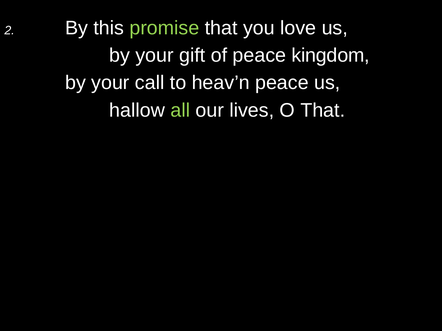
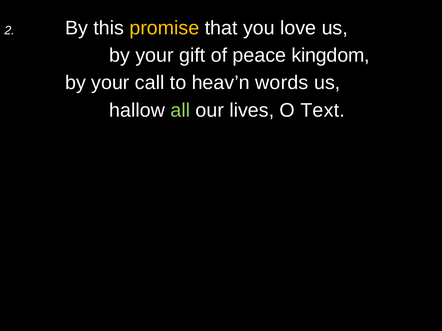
promise colour: light green -> yellow (164, 28)
heav’n peace: peace -> words (282, 83)
O That: That -> Text (323, 110)
